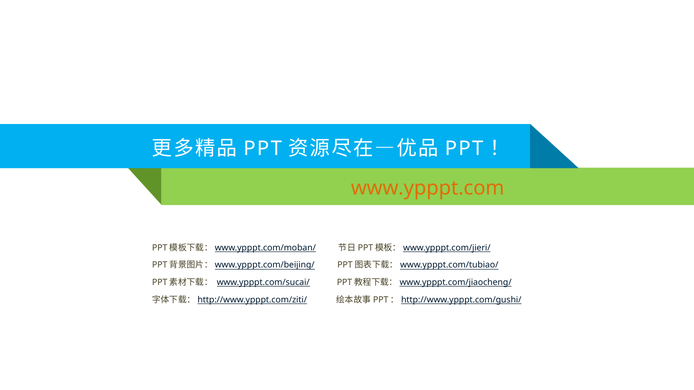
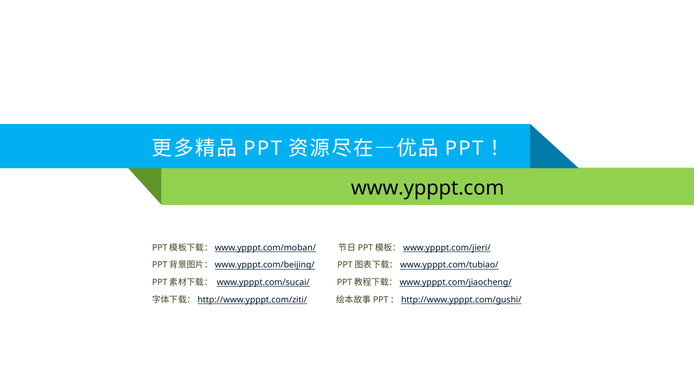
www.ypppt.com colour: orange -> black (428, 188)
